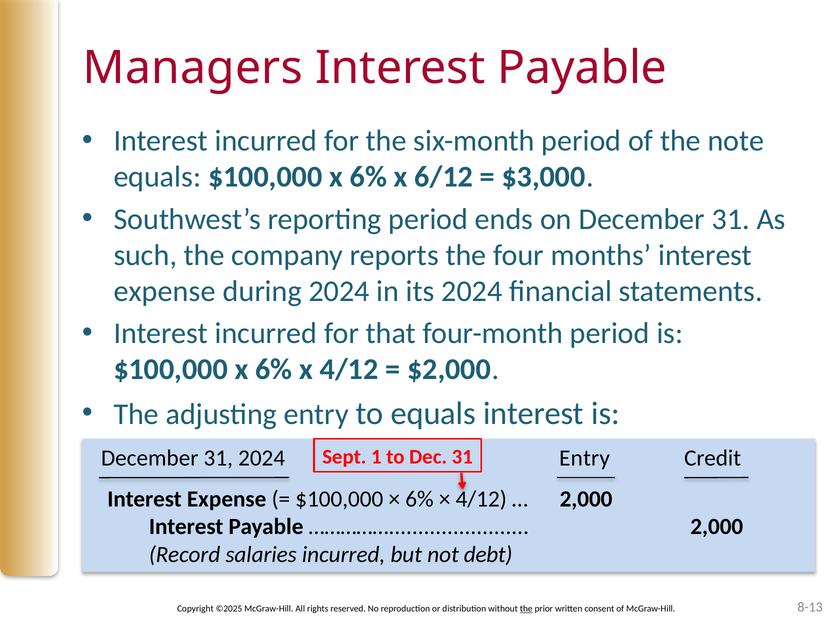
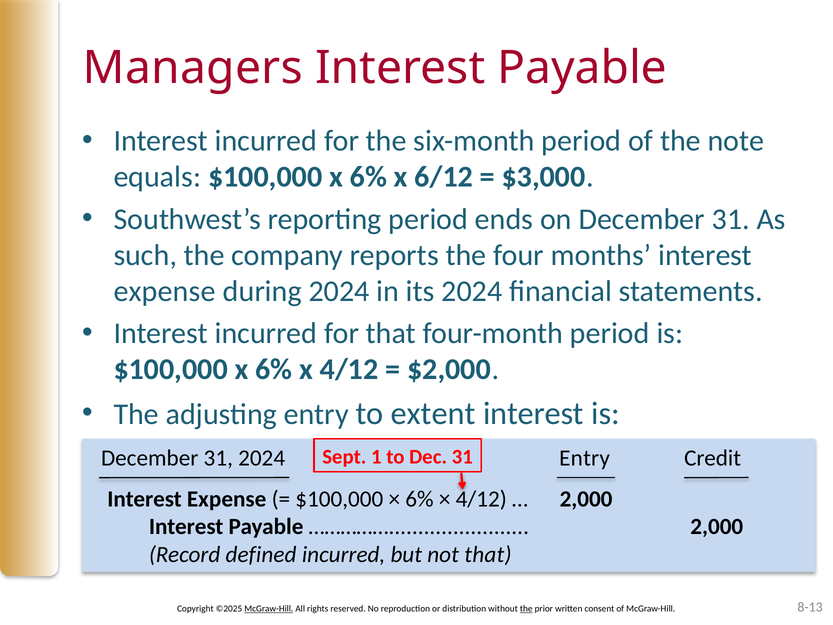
to equals: equals -> extent (433, 413)
salaries: salaries -> defined (261, 554)
not debt: debt -> that (488, 554)
McGraw-Hill underline: none -> present (269, 608)
